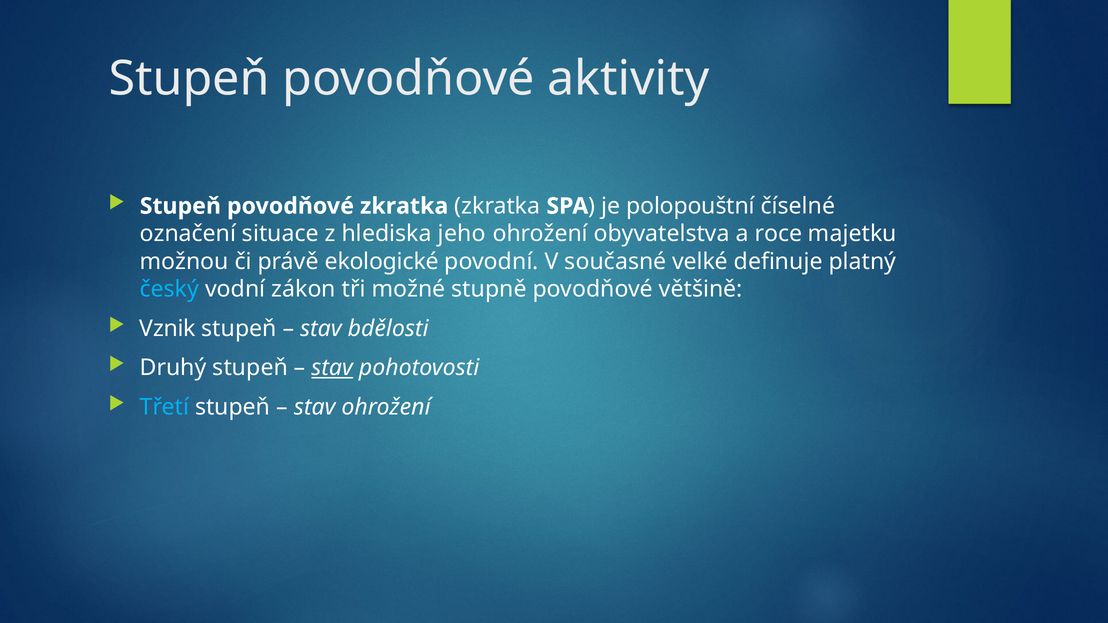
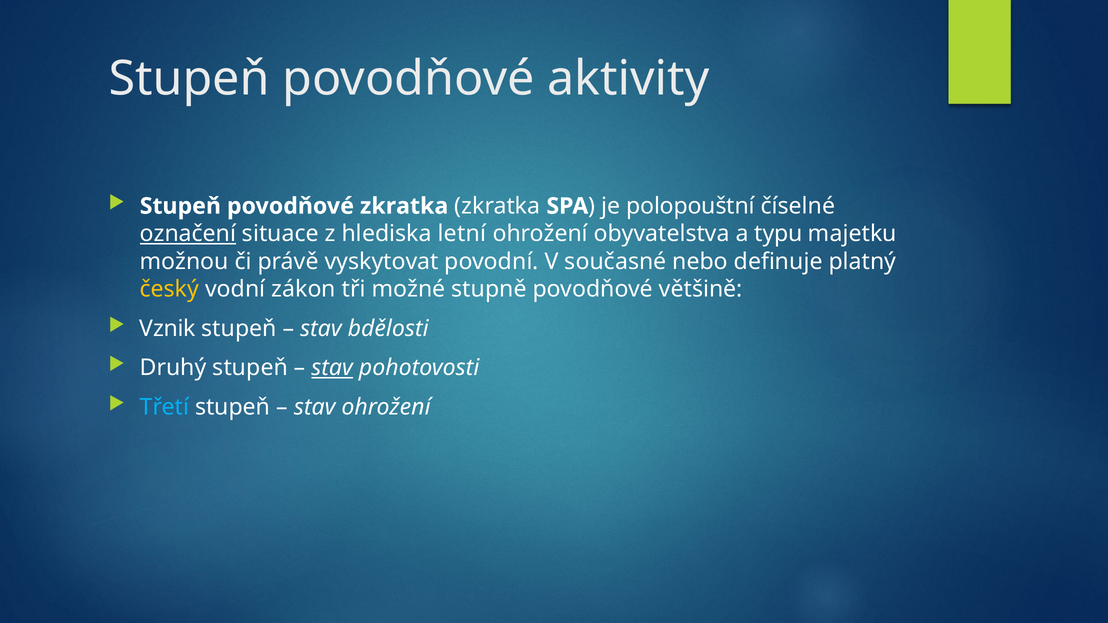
označení underline: none -> present (188, 234)
jeho: jeho -> letní (462, 234)
roce: roce -> typu (778, 234)
ekologické: ekologické -> vyskytovat (382, 262)
velké: velké -> nebo (700, 262)
český colour: light blue -> yellow (169, 289)
